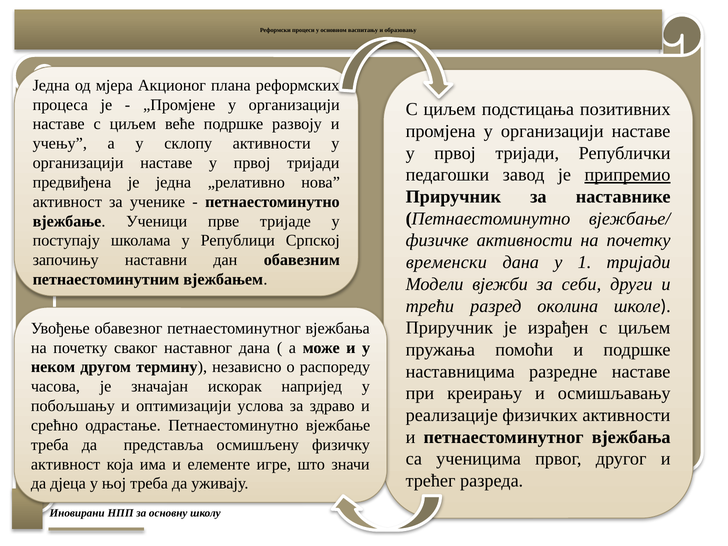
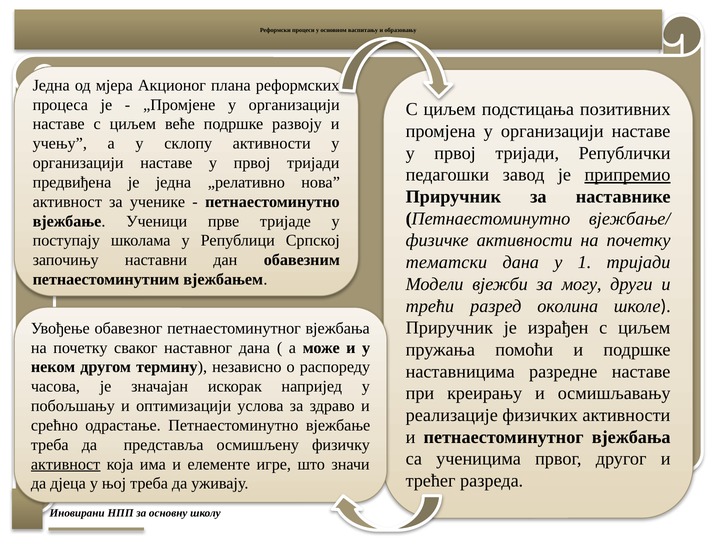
временски: временски -> тематски (446, 262)
себи: себи -> могу (582, 284)
активност underline: none -> present (66, 464)
